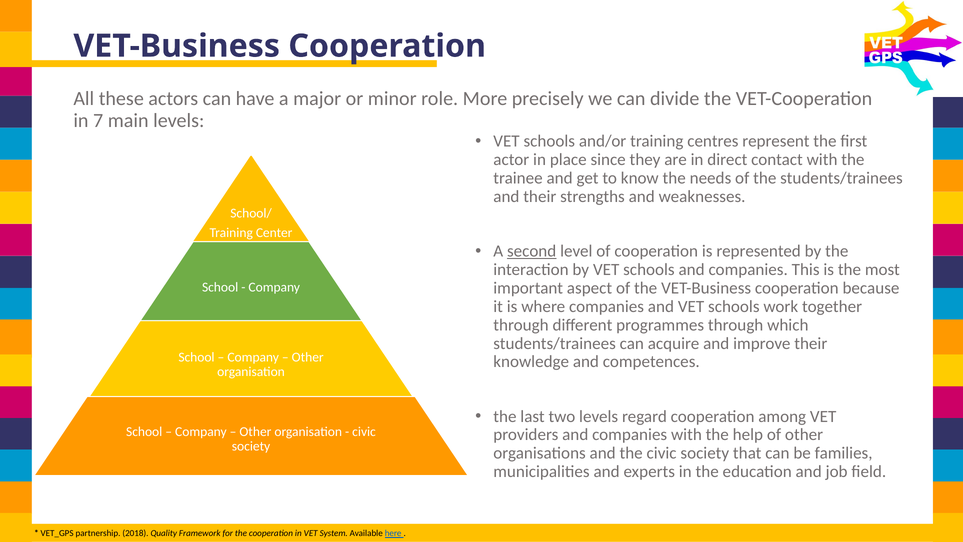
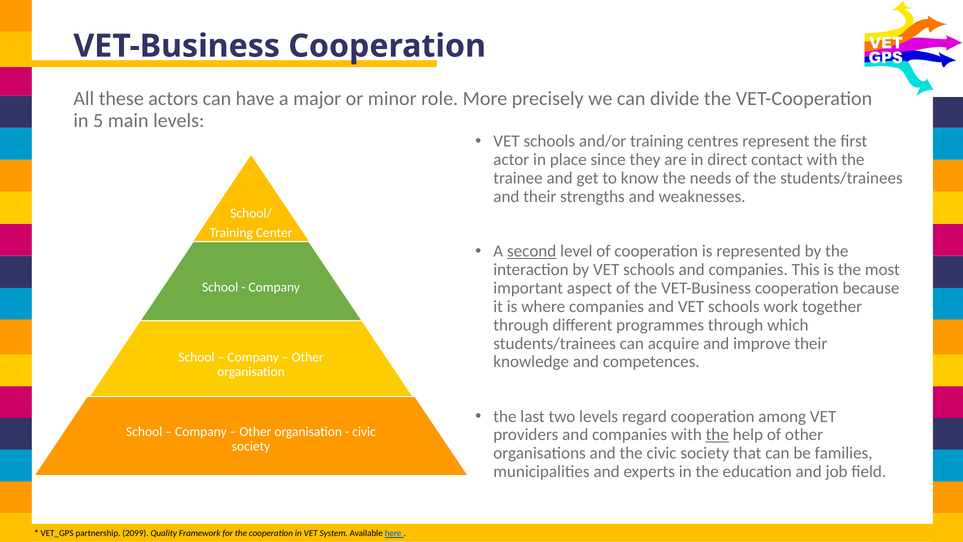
7: 7 -> 5 (98, 120)
the underline: none -> present (717, 435)
2018: 2018 -> 2099 (135, 533)
